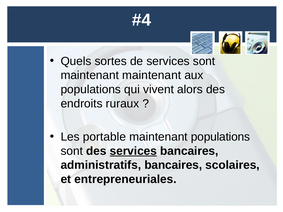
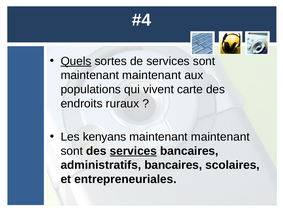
Quels underline: none -> present (76, 61)
alors: alors -> carte (190, 89)
portable: portable -> kenyans (105, 137)
populations: populations -> maintenant (220, 137)
